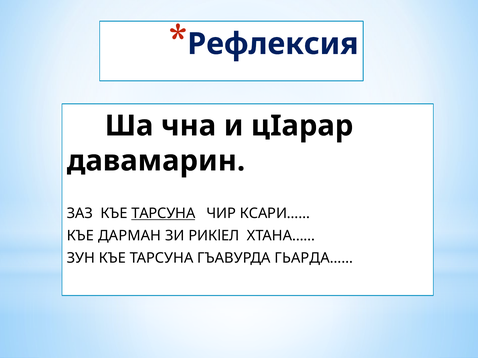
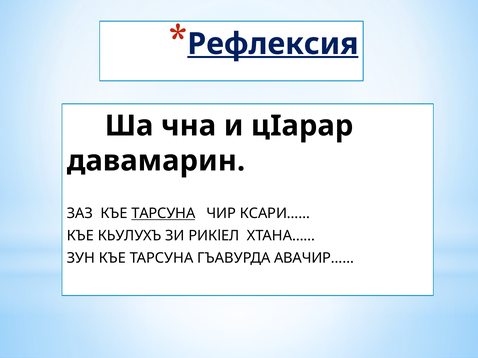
Рефлексия underline: none -> present (273, 44)
ДАРМАН: ДАРМАН -> КЬУЛУХЪ (130, 236)
ГЬАРДА……: ГЬАРДА…… -> АВАЧИР…… (314, 258)
